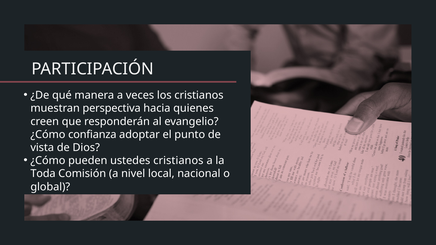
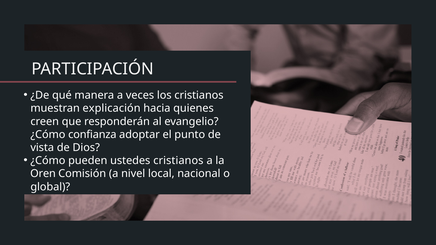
perspectiva: perspectiva -> explicación (112, 108)
Toda: Toda -> Oren (43, 174)
